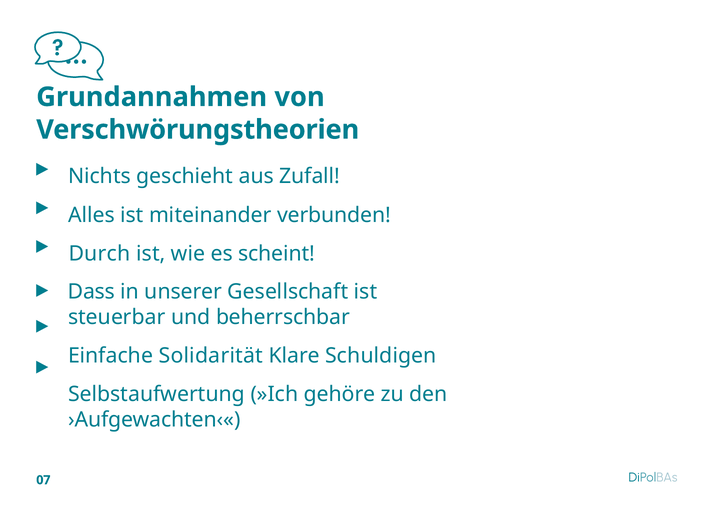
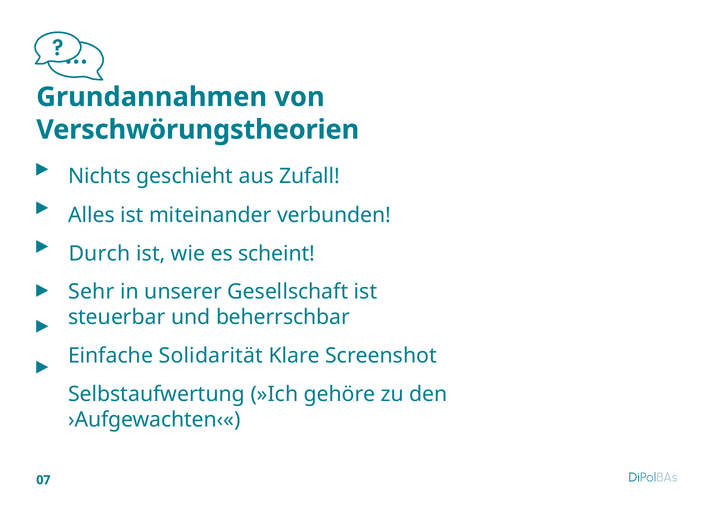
Dass: Dass -> Sehr (91, 292)
Schuldigen: Schuldigen -> Screenshot (381, 356)
